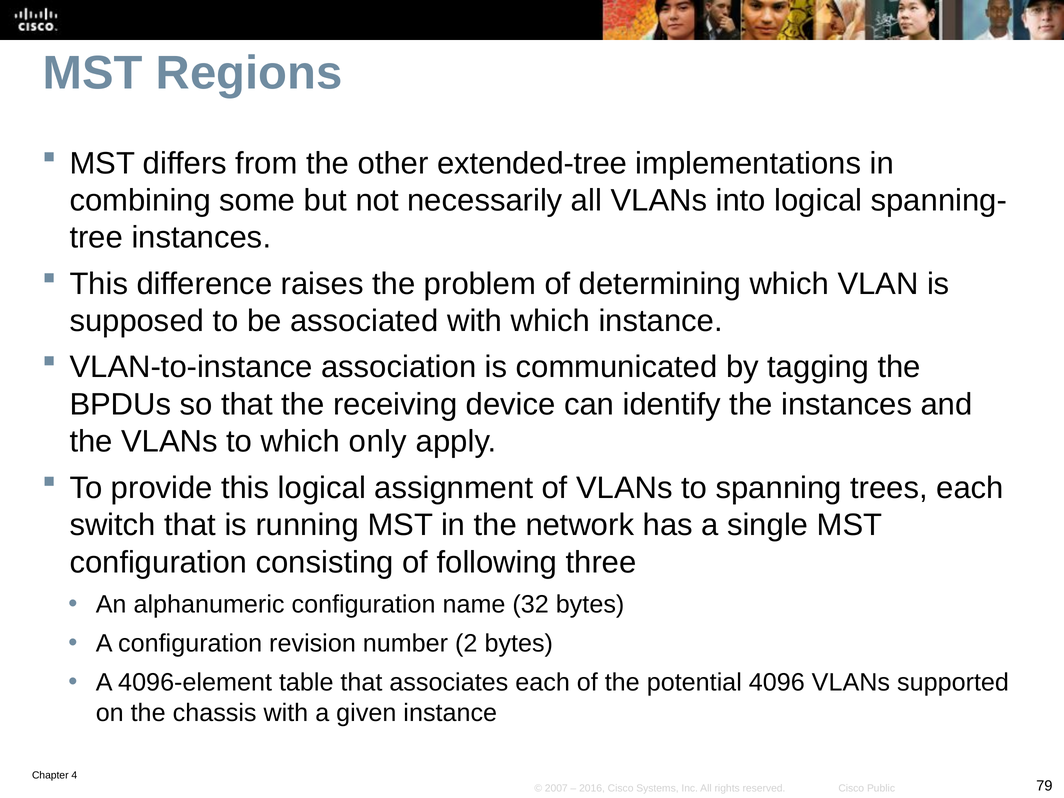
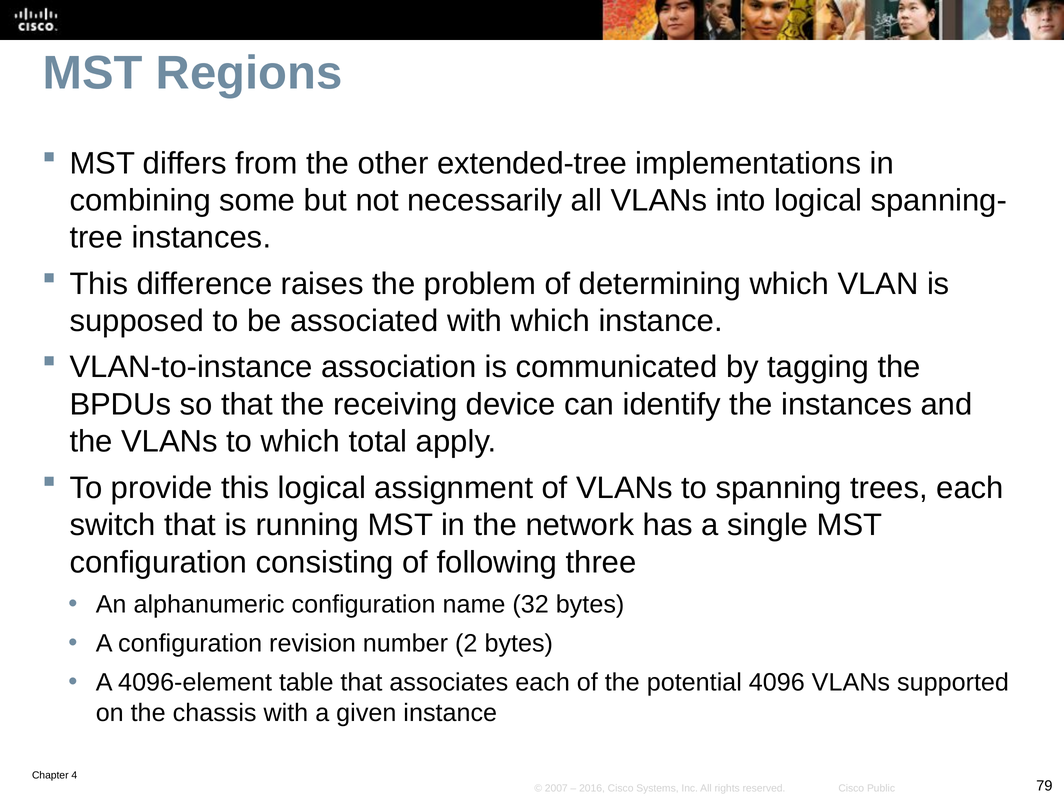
only: only -> total (378, 442)
